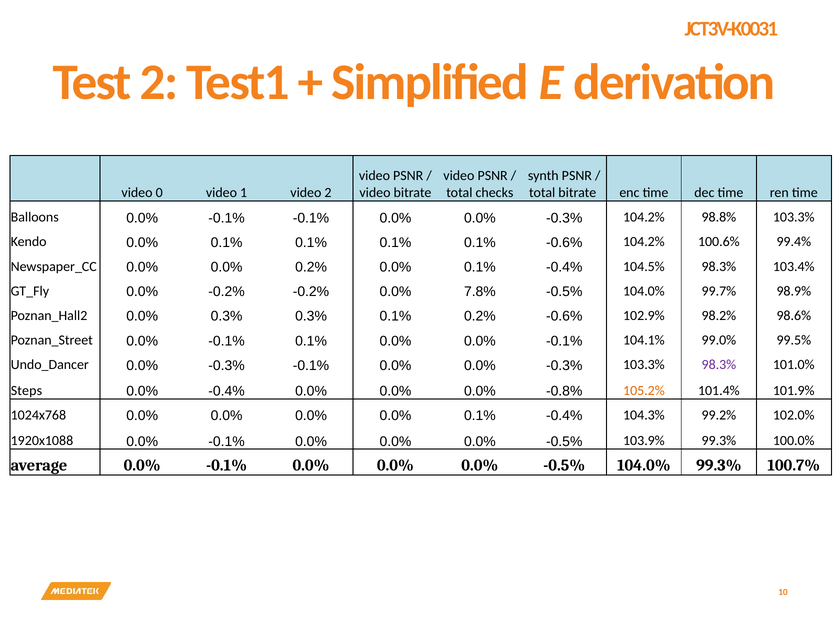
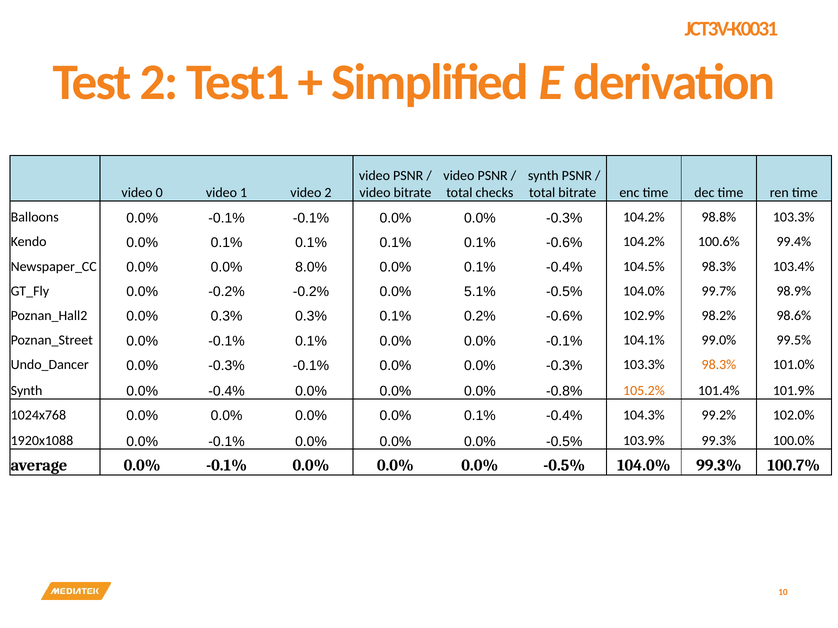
0.0% 0.2%: 0.2% -> 8.0% (311, 267)
7.8%: 7.8% -> 5.1% (480, 292)
98.3% colour: purple -> orange (719, 365)
Steps: Steps -> Synth (27, 391)
